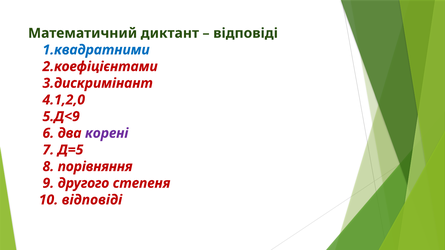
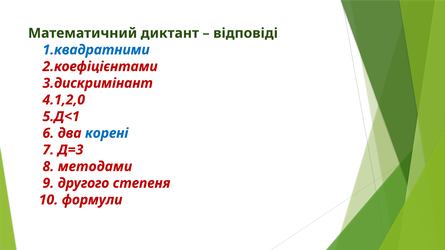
5.Д<9: 5.Д<9 -> 5.Д<1 (61, 117)
корені colour: purple -> blue (107, 133)
Д=5: Д=5 -> Д=3 (71, 150)
порівняння: порівняння -> методами (95, 167)
10 відповіді: відповіді -> формули (92, 200)
